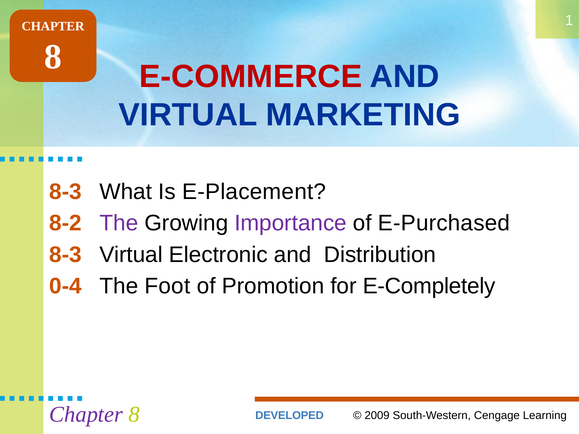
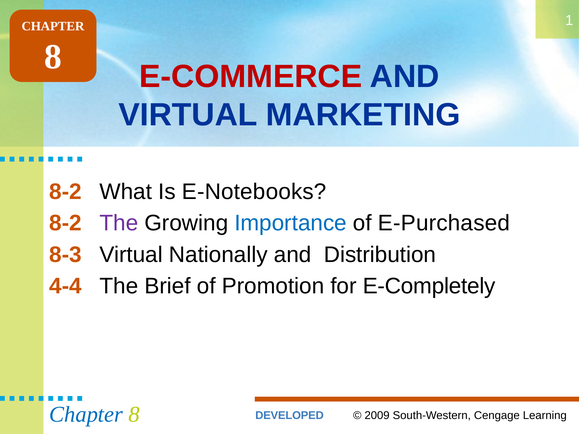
8-3: 8-3 -> 8-2 (65, 192)
E-Placement: E-Placement -> E-Notebooks (254, 192)
Importance colour: purple -> blue (291, 223)
Electronic: Electronic -> Nationally (218, 255)
0-4: 0-4 -> 4-4 (65, 286)
Foot: Foot -> Brief (168, 286)
Chapter colour: purple -> blue (86, 415)
